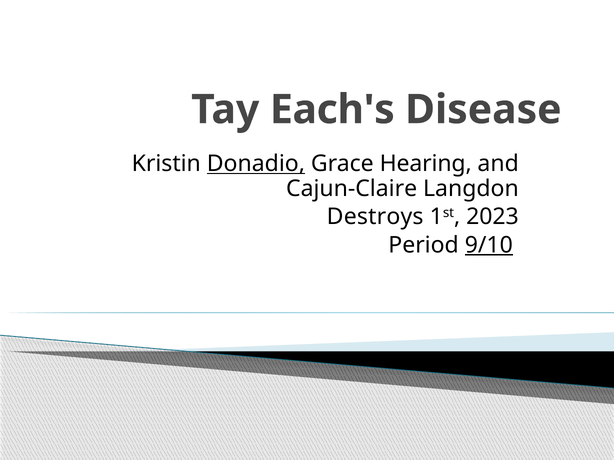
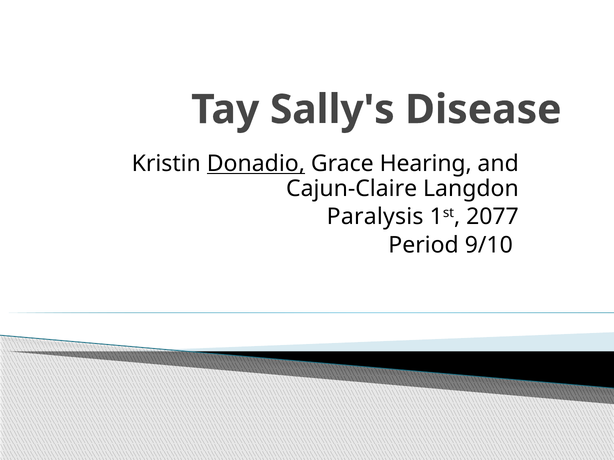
Each's: Each's -> Sally's (332, 110)
Destroys: Destroys -> Paralysis (375, 217)
2023: 2023 -> 2077 (492, 217)
9/10 underline: present -> none (489, 245)
